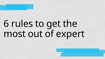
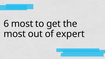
6 rules: rules -> most (22, 24)
